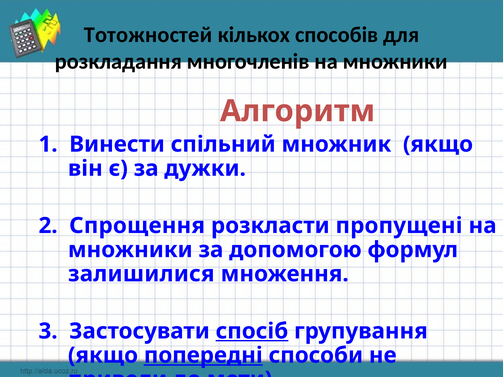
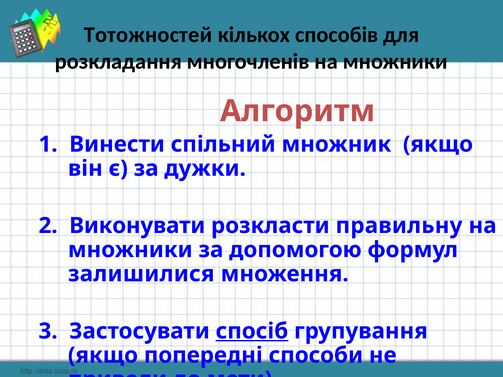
Спрощення: Спрощення -> Виконувати (137, 226)
пропущені: пропущені -> правильну (399, 226)
попередні underline: present -> none (203, 355)
